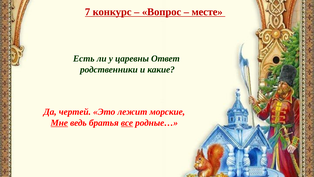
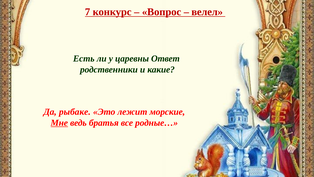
месте: месте -> велел (207, 12)
чертей: чертей -> рыбаке (75, 112)
все underline: present -> none (127, 123)
